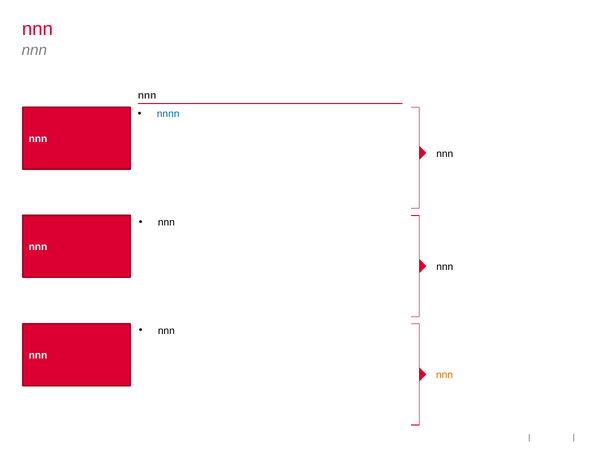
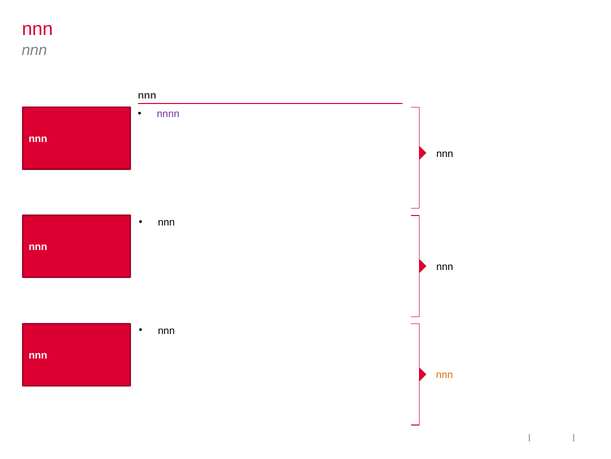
nnnn colour: blue -> purple (168, 114)
